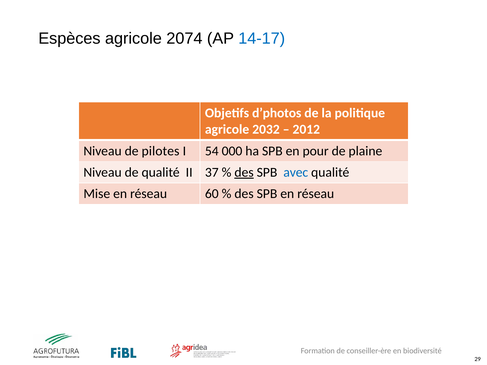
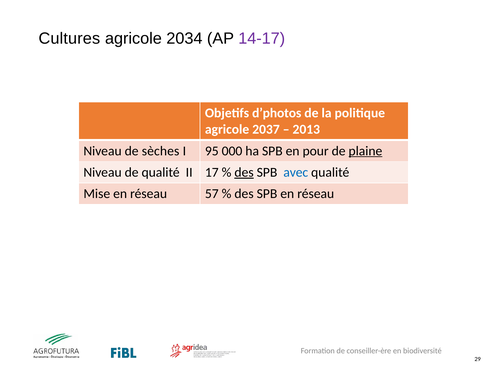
Espèces: Espèces -> Cultures (69, 39)
2074: 2074 -> 2034 (184, 39)
14-17 colour: blue -> purple (262, 39)
2032: 2032 -> 2037 (266, 130)
2012: 2012 -> 2013 (306, 130)
pilotes: pilotes -> sèches (161, 151)
54: 54 -> 95 (212, 151)
plaine underline: none -> present (365, 151)
37: 37 -> 17 (212, 172)
60: 60 -> 57 (212, 194)
